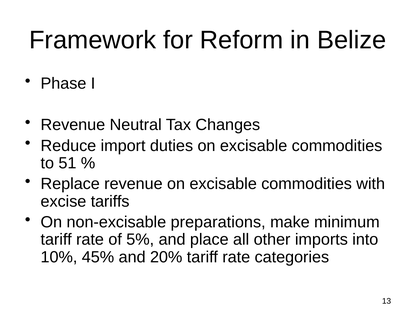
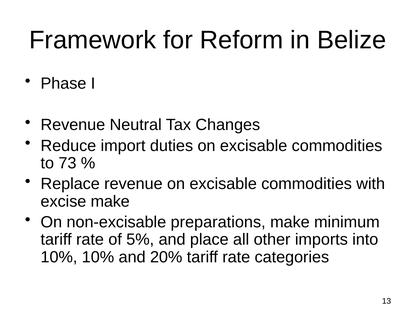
51: 51 -> 73 (67, 163)
excise tariffs: tariffs -> make (110, 201)
10% 45%: 45% -> 10% (98, 257)
